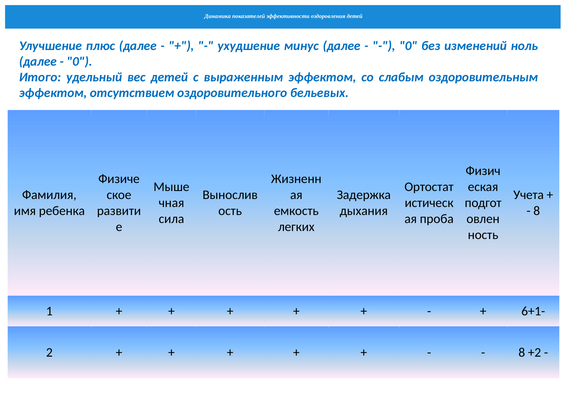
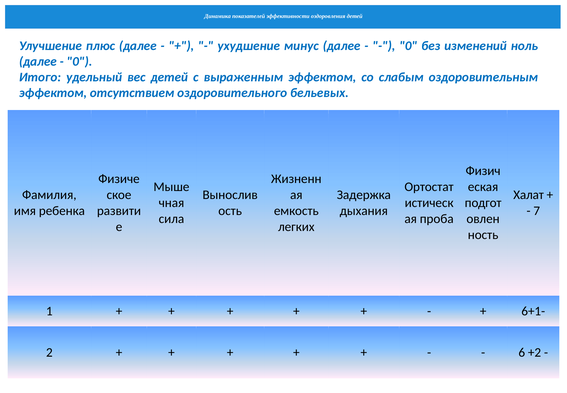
Учета: Учета -> Халат (529, 195)
8: 8 -> 7 (537, 211)
8: 8 -> 6 (522, 352)
